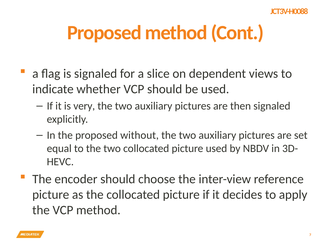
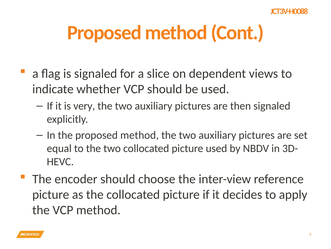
the proposed without: without -> method (140, 135)
